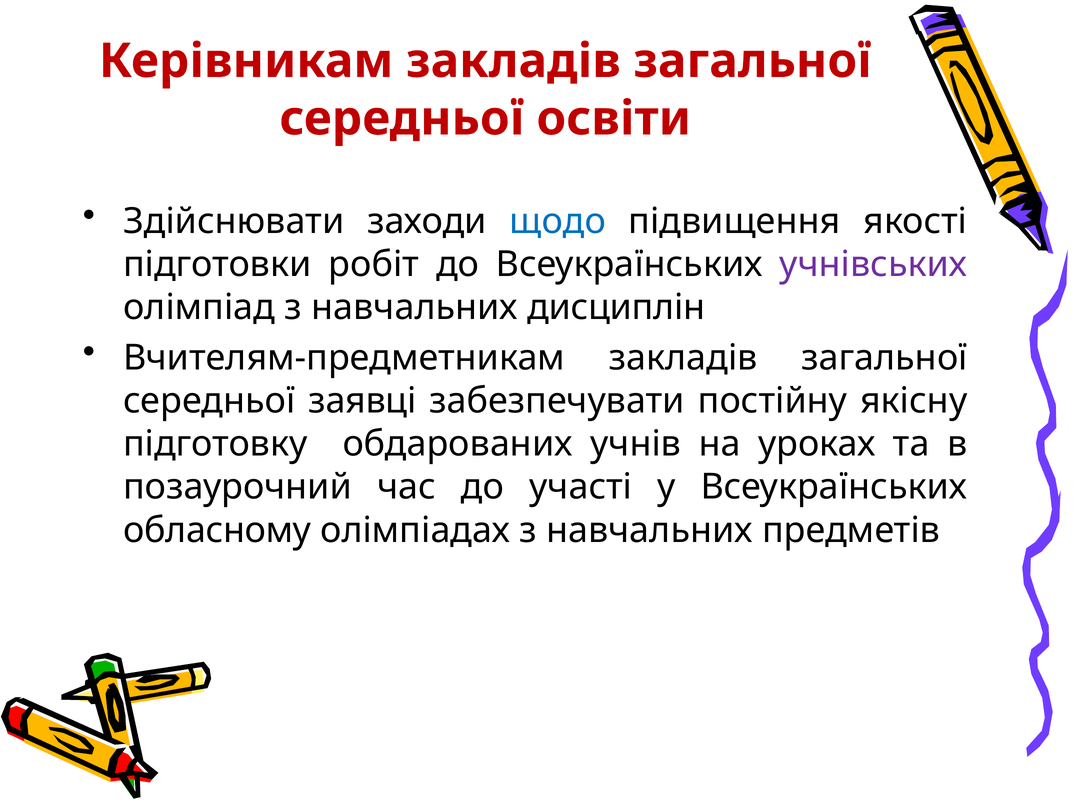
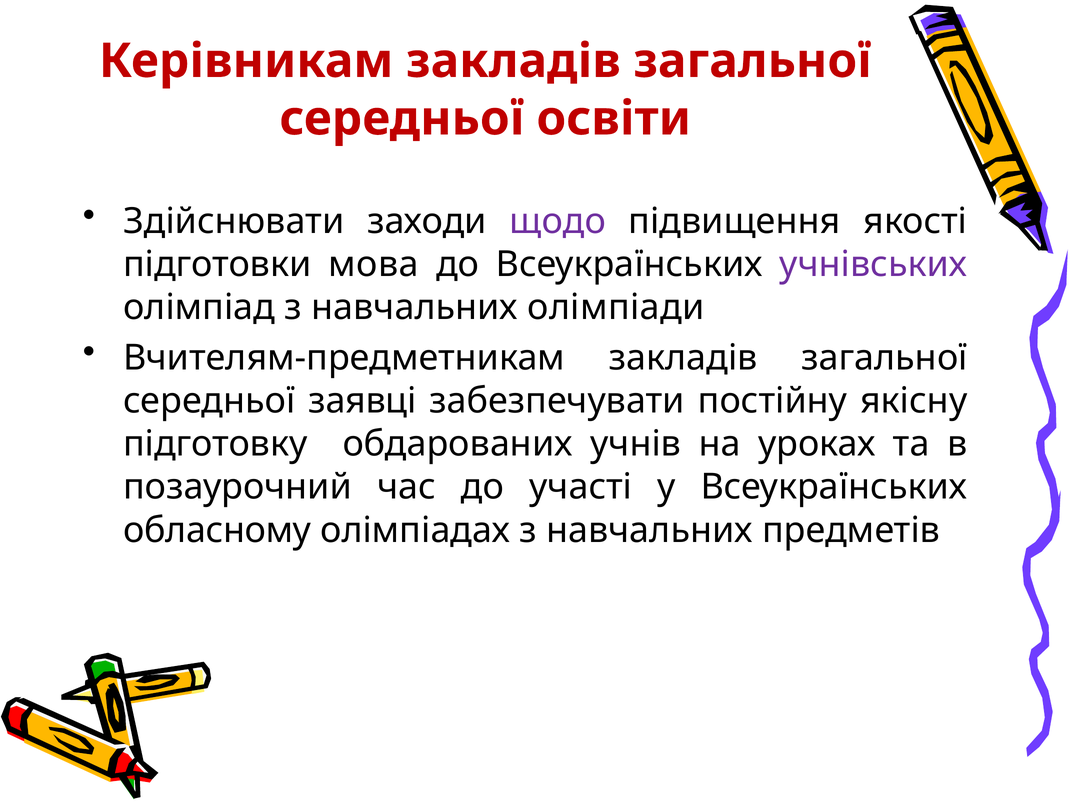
щодо colour: blue -> purple (558, 221)
робіт: робіт -> мова (374, 264)
дисциплін: дисциплін -> олімпіади (616, 307)
